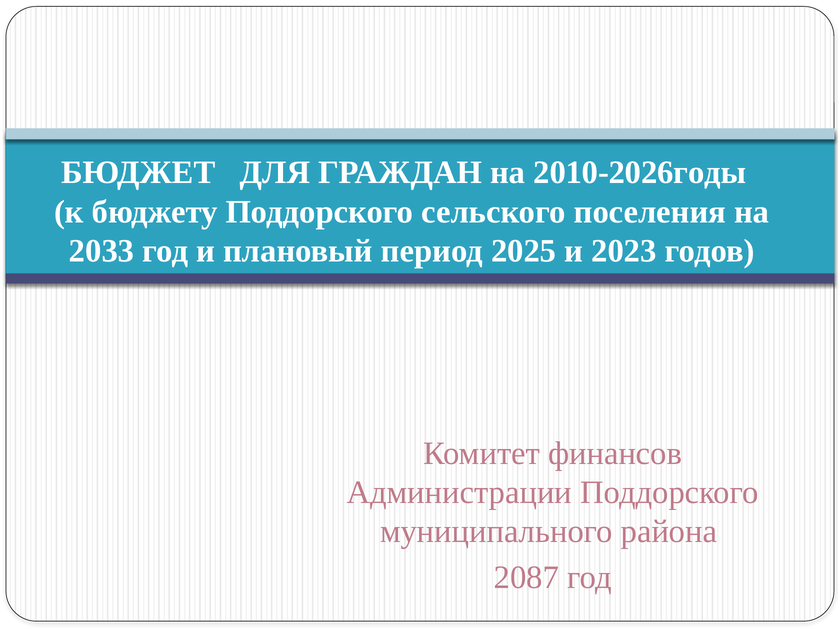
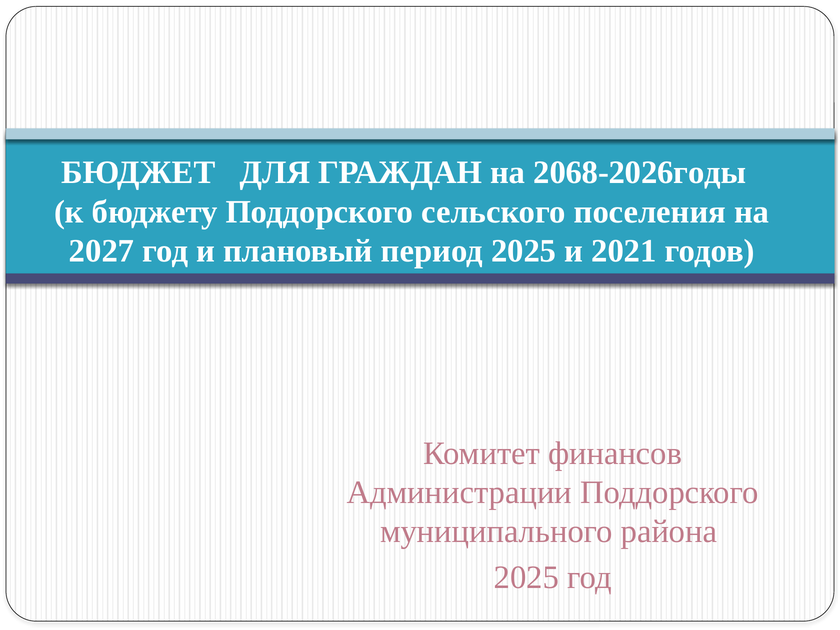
2010-2026годы: 2010-2026годы -> 2068-2026годы (640, 173)
2033: 2033 -> 2027 (102, 251)
2023: 2023 -> 2021 (624, 251)
2087: 2087 -> 2025 (526, 578)
